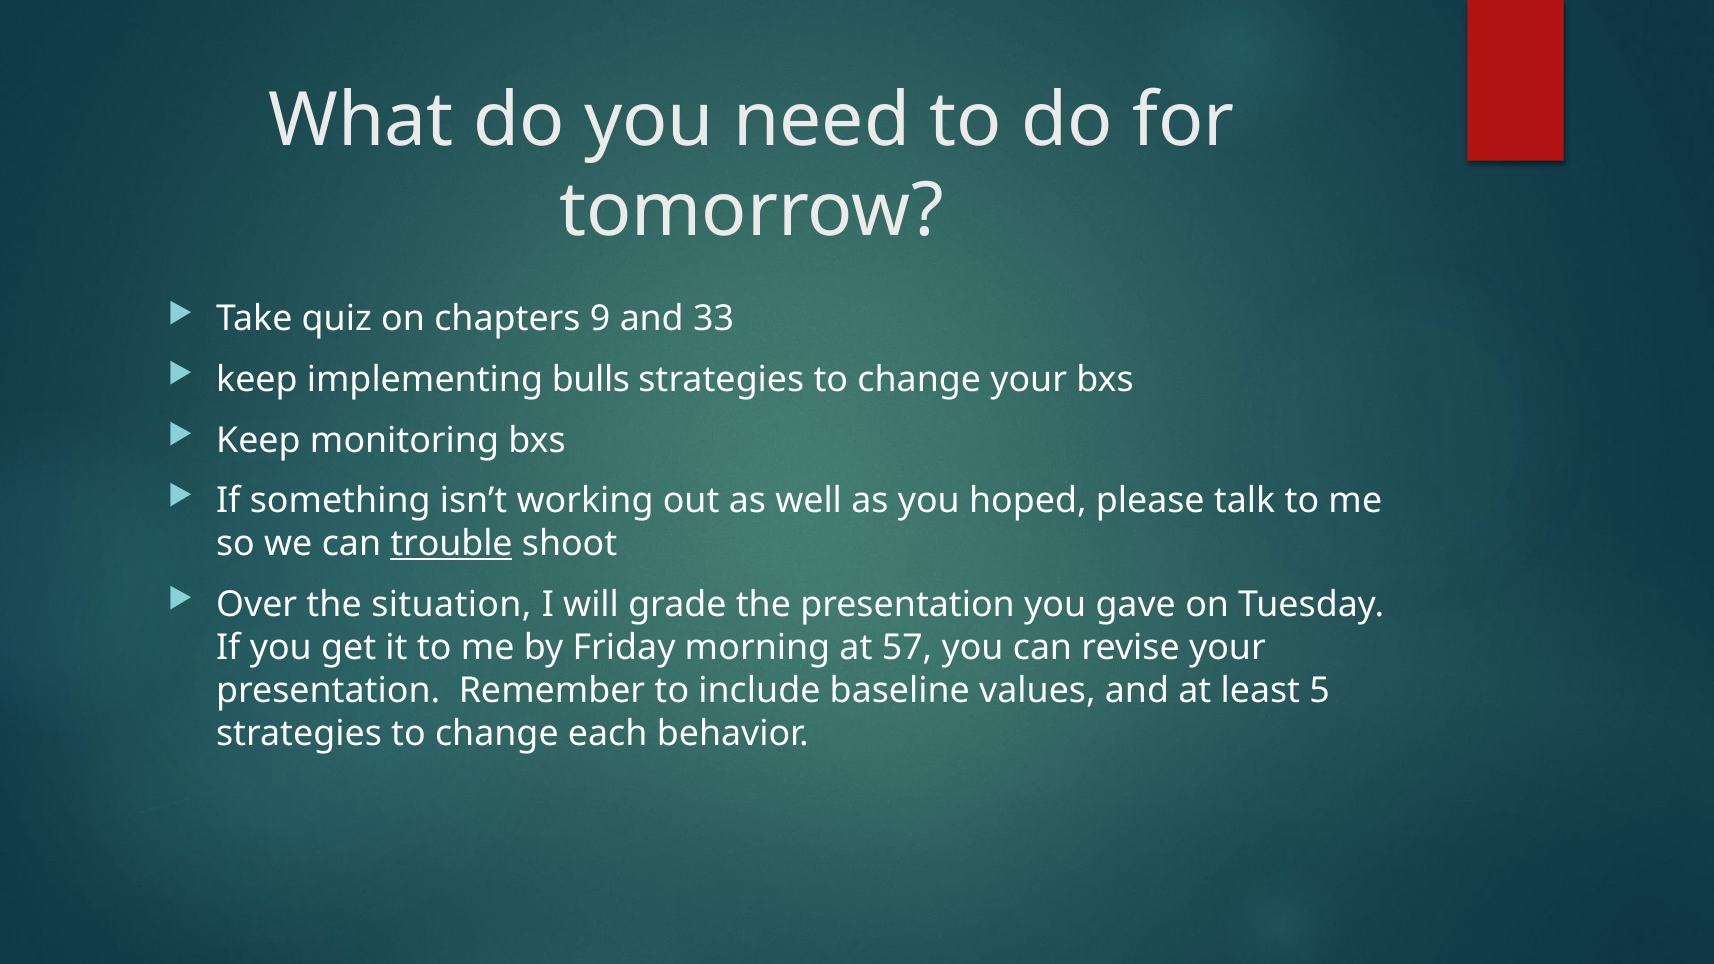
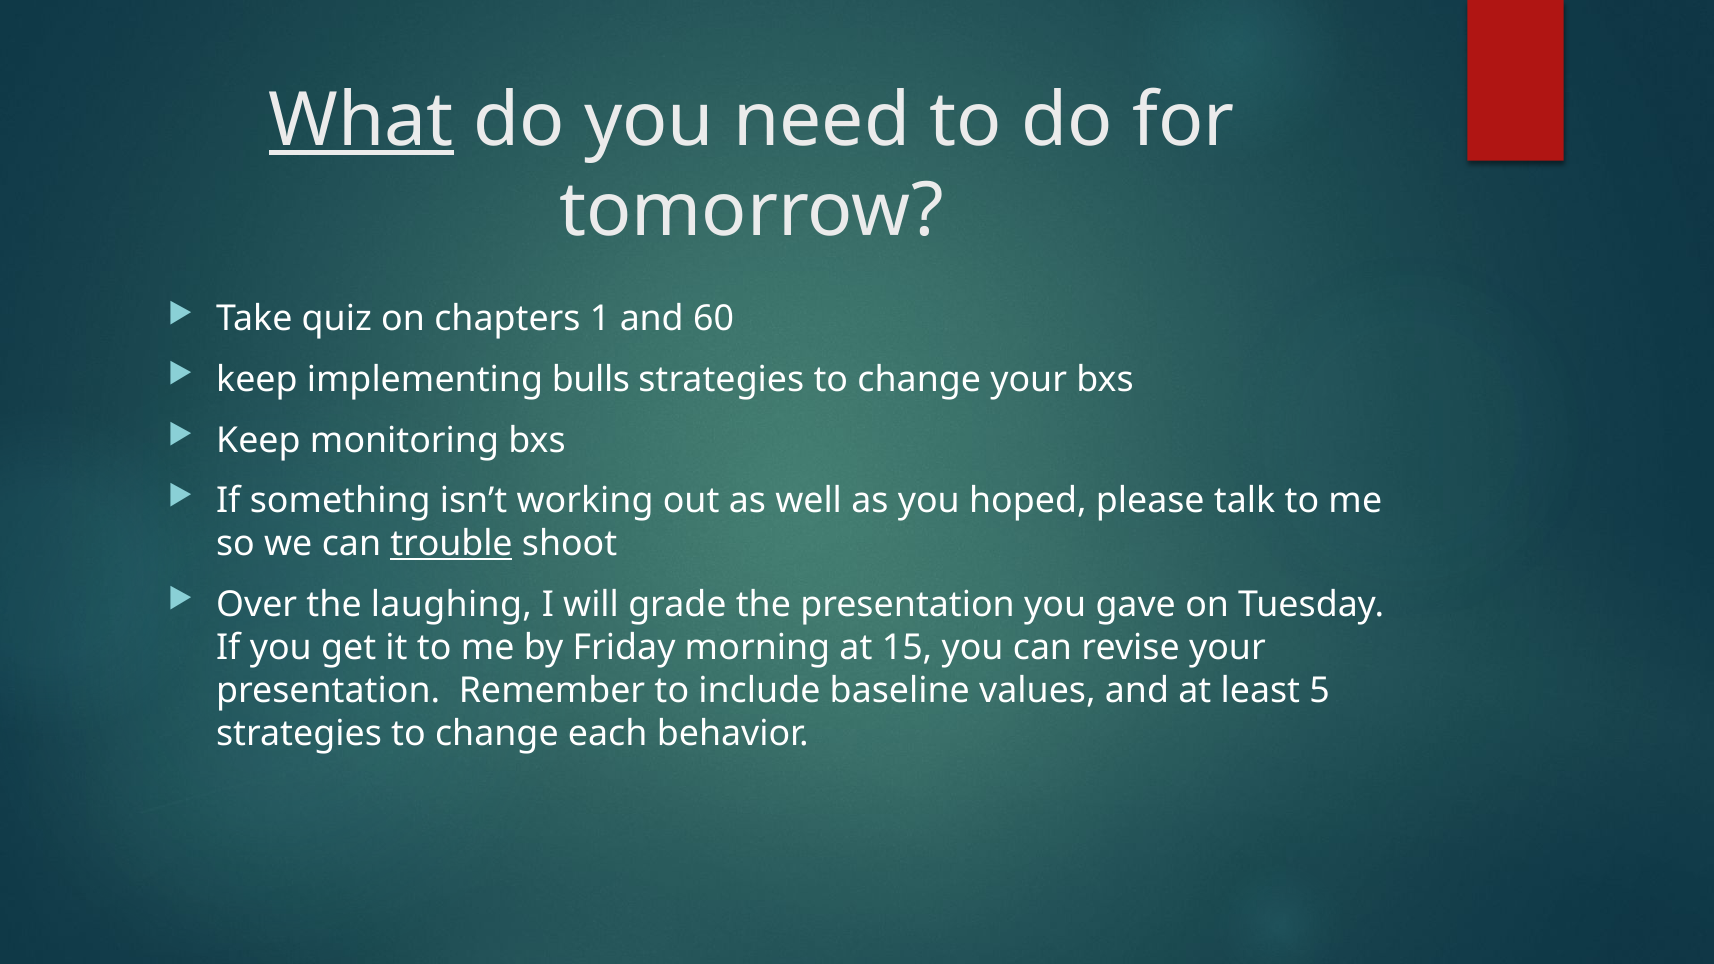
What underline: none -> present (361, 120)
9: 9 -> 1 (600, 319)
33: 33 -> 60 (714, 319)
situation: situation -> laughing (451, 605)
57: 57 -> 15 (907, 648)
